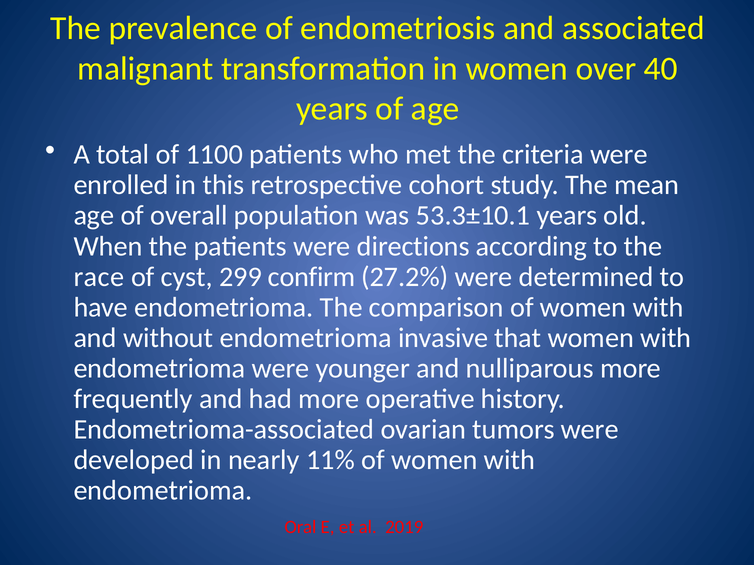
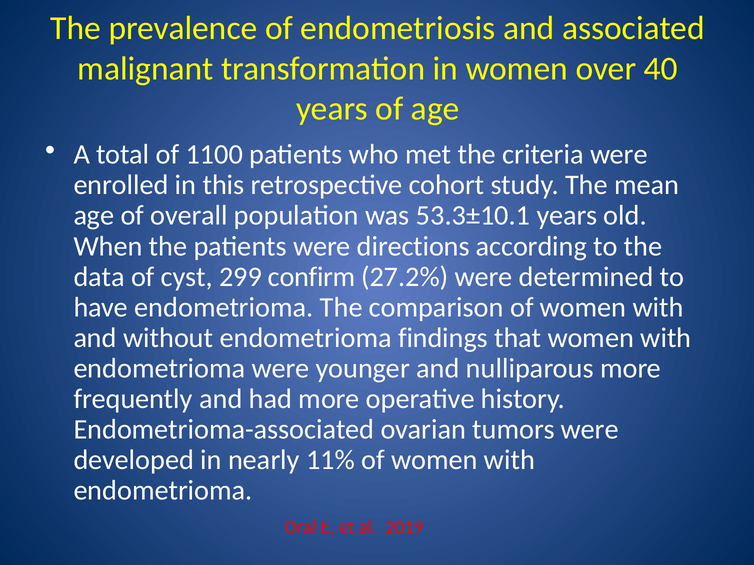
race: race -> data (99, 277)
invasive: invasive -> findings (443, 338)
